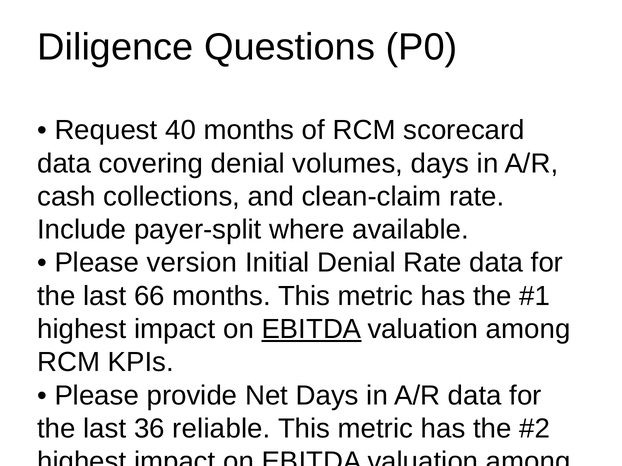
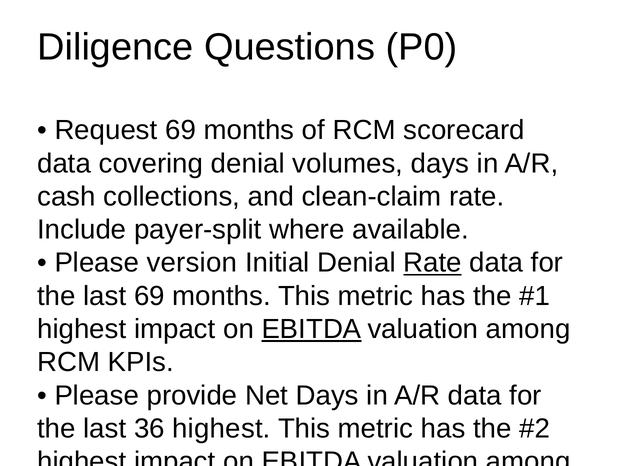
Request 40: 40 -> 69 (181, 130)
Rate underline: none -> present (433, 263)
last 66: 66 -> 69 (149, 296)
36 reliable: reliable -> highest (221, 429)
